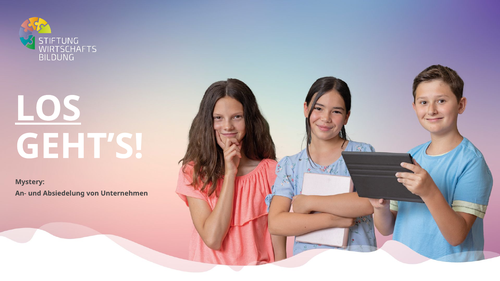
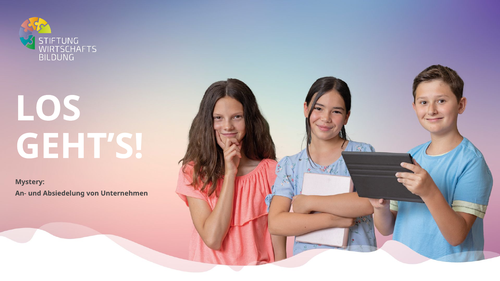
LOS underline: present -> none (48, 109)
